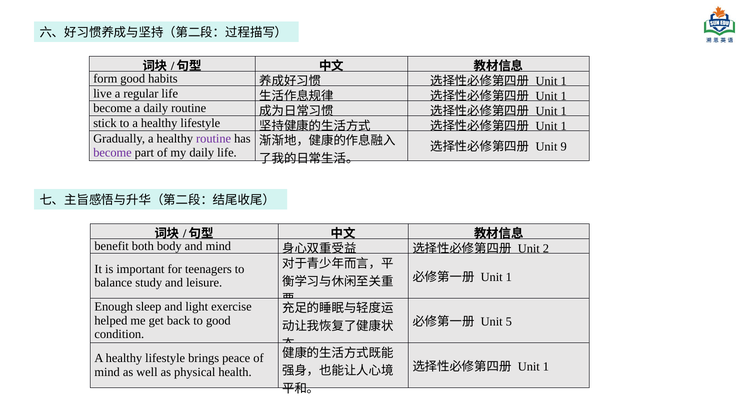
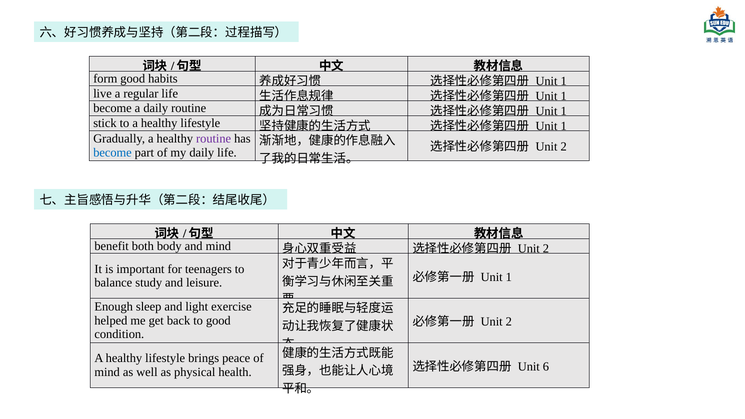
9: 9 -> 2 (564, 147)
become colour: purple -> blue (112, 153)
5: 5 -> 2 (509, 322)
1: 1 -> 6 (546, 366)
